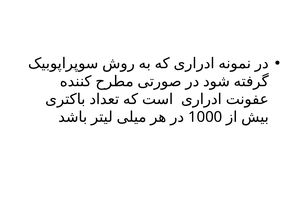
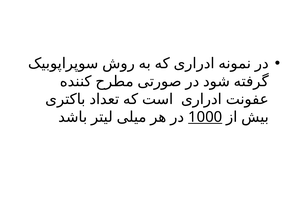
1000 underline: none -> present (205, 117)
